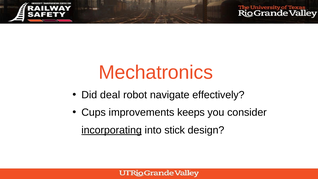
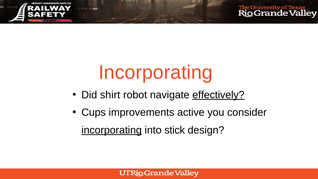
Mechatronics: Mechatronics -> Incorporating (156, 72)
deal: deal -> shirt (110, 95)
effectively underline: none -> present (218, 95)
keeps: keeps -> active (191, 112)
